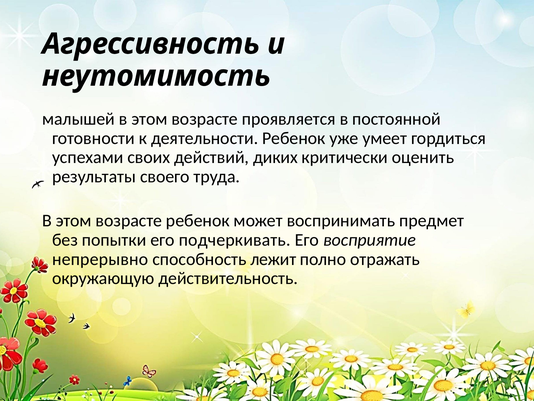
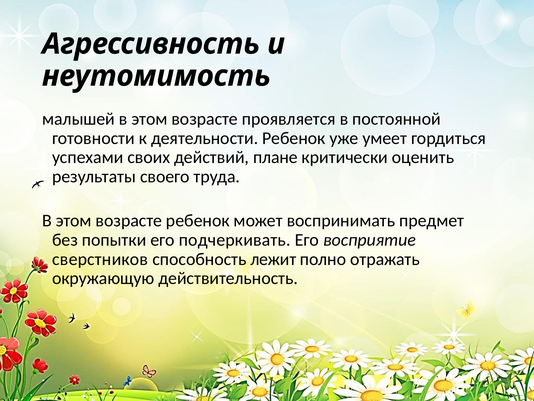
диких: диких -> плане (275, 157)
непрерывно: непрерывно -> сверстников (100, 259)
